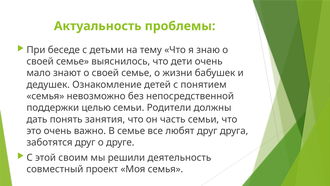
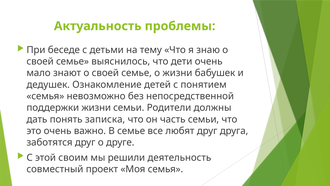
поддержки целью: целью -> жизни (96, 108)
занятия: занятия -> записка (105, 119)
